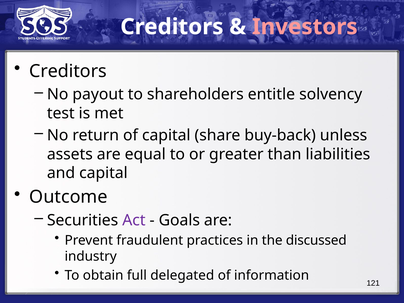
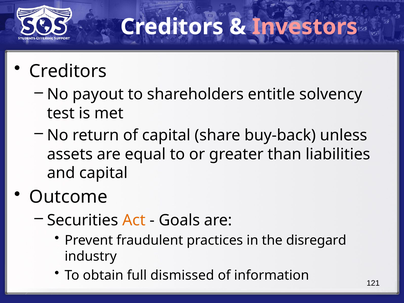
Act colour: purple -> orange (134, 220)
discussed: discussed -> disregard (316, 240)
delegated: delegated -> dismissed (182, 275)
